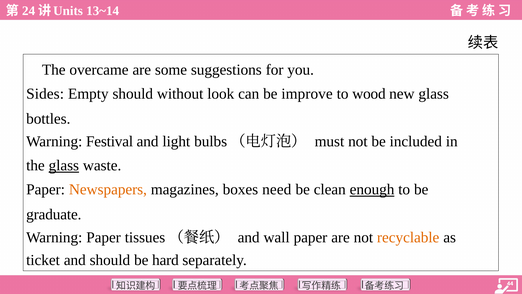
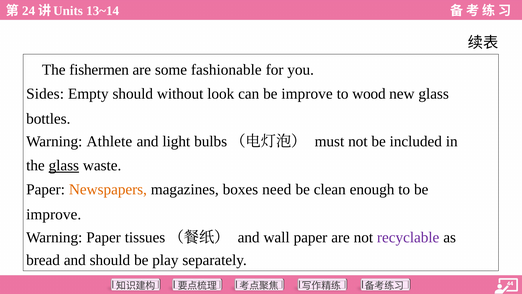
overcame: overcame -> fishermen (99, 70)
suggestions: suggestions -> fashionable (226, 70)
Festival: Festival -> Athlete (109, 141)
enough underline: present -> none (372, 189)
graduate: graduate -> improve (54, 214)
recyclable colour: orange -> purple (408, 237)
ticket: ticket -> bread (43, 260)
hard: hard -> play (165, 260)
